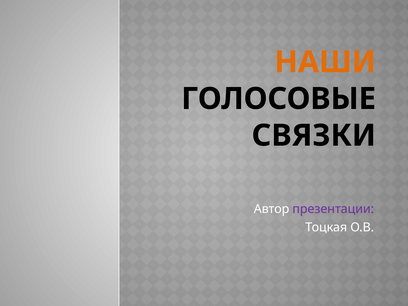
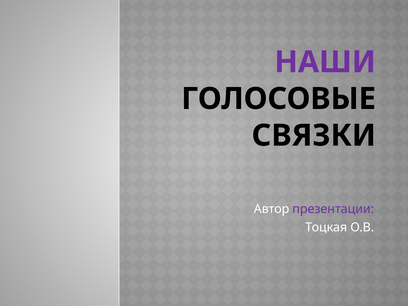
НАШИ colour: orange -> purple (325, 62)
